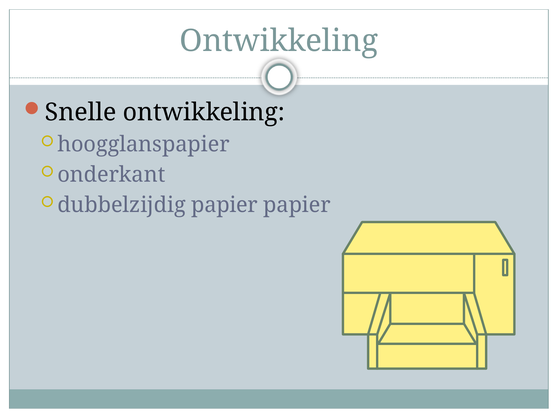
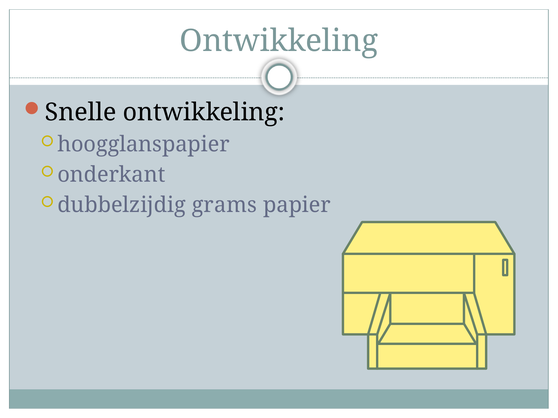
dubbelzijdig papier: papier -> grams (224, 205)
